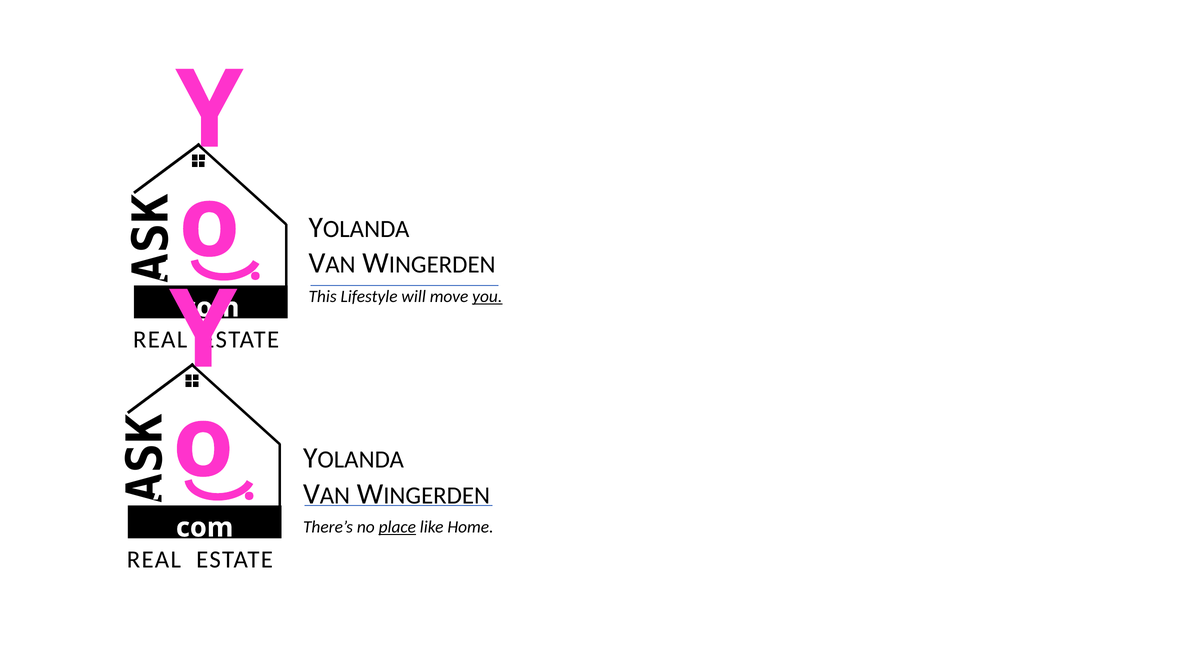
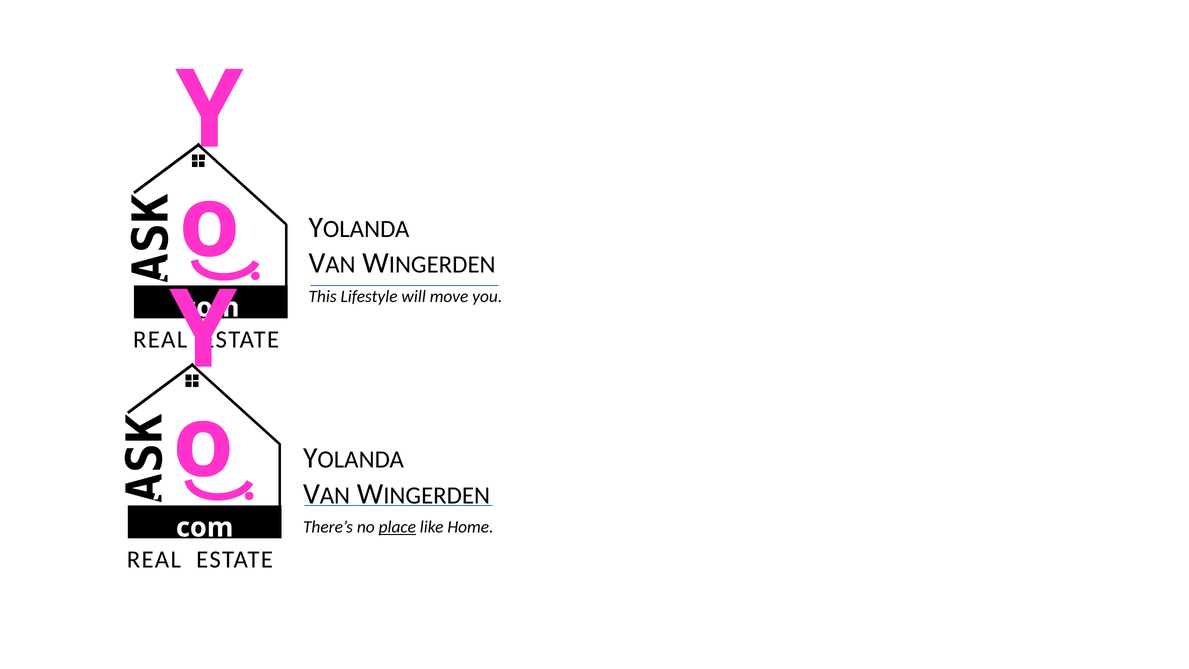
you underline: present -> none (487, 296)
